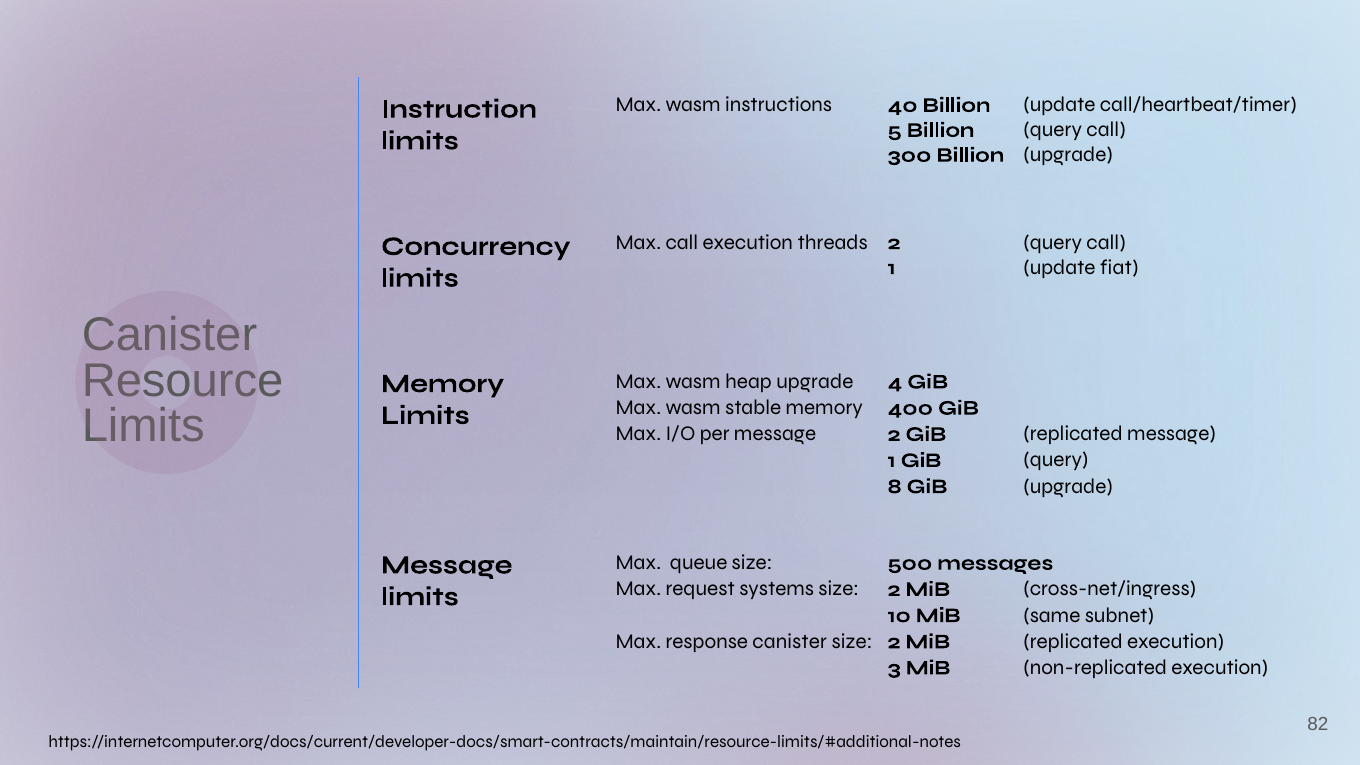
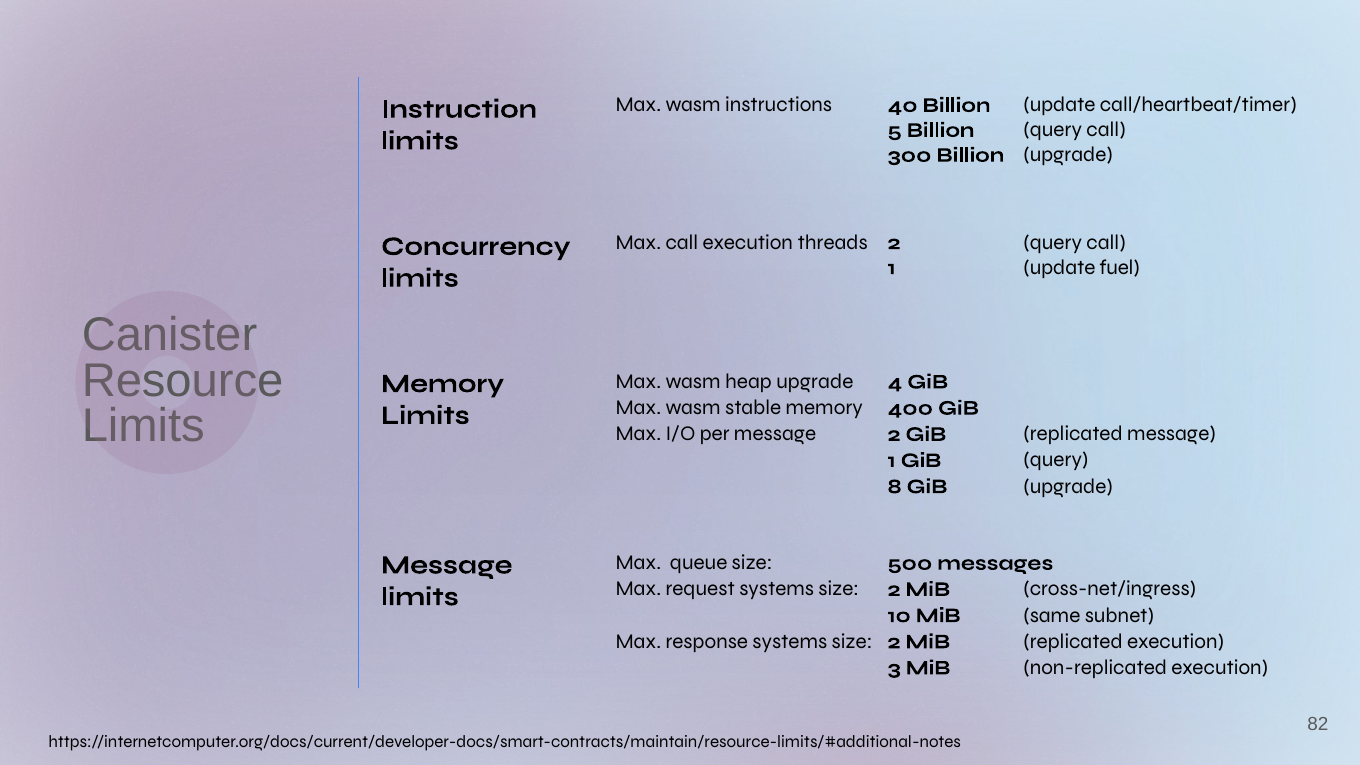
fiat: fiat -> fuel (1120, 267)
response canister: canister -> systems (790, 641)
